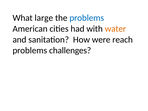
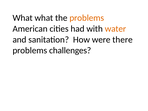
What large: large -> what (44, 18)
problems colour: blue -> orange (87, 18)
reach: reach -> there (123, 40)
